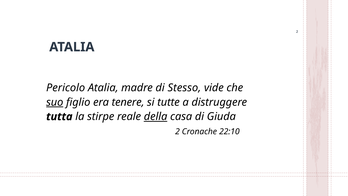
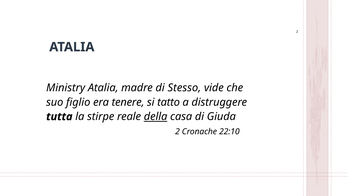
Pericolo: Pericolo -> Ministry (66, 88)
suo underline: present -> none (55, 102)
tutte: tutte -> tatto (169, 102)
